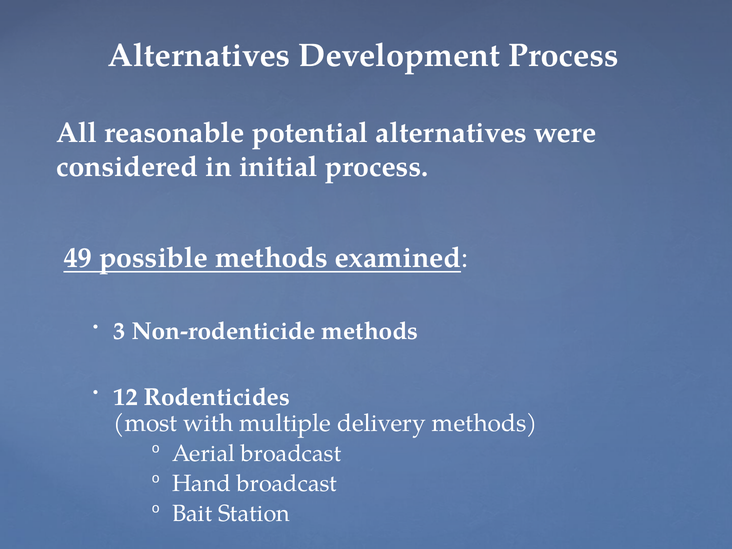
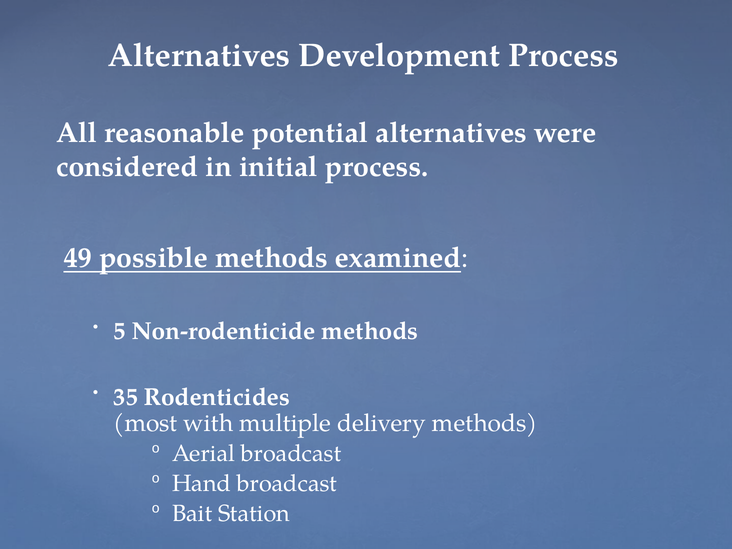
3: 3 -> 5 (120, 331)
12: 12 -> 35 (126, 397)
